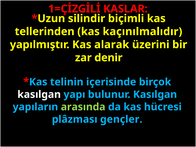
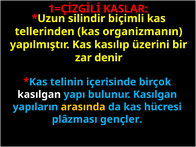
kaçınılmalıdır: kaçınılmalıdır -> organizmanın (142, 32)
alarak: alarak -> kasılıp (112, 45)
arasında colour: light green -> yellow (83, 107)
